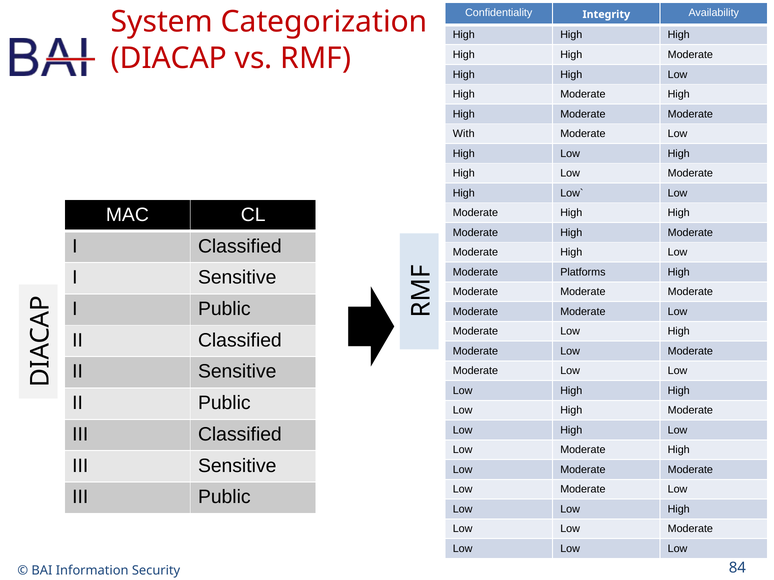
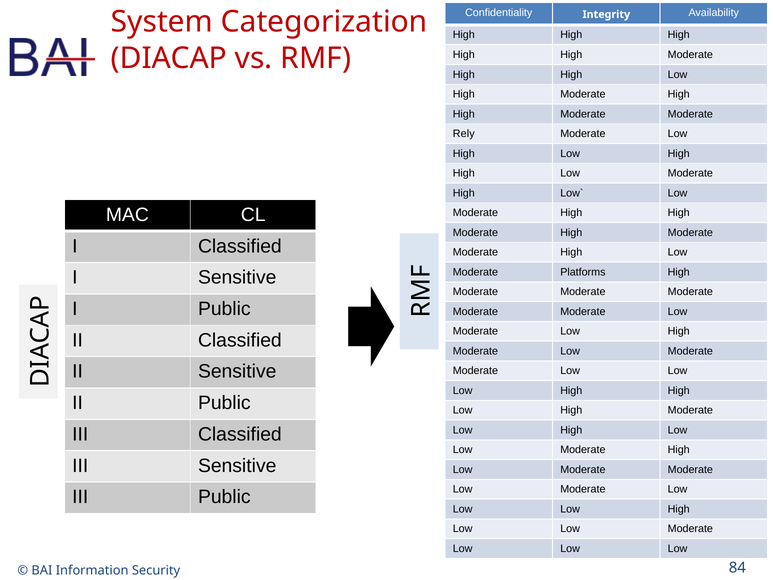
With: With -> Rely (464, 134)
